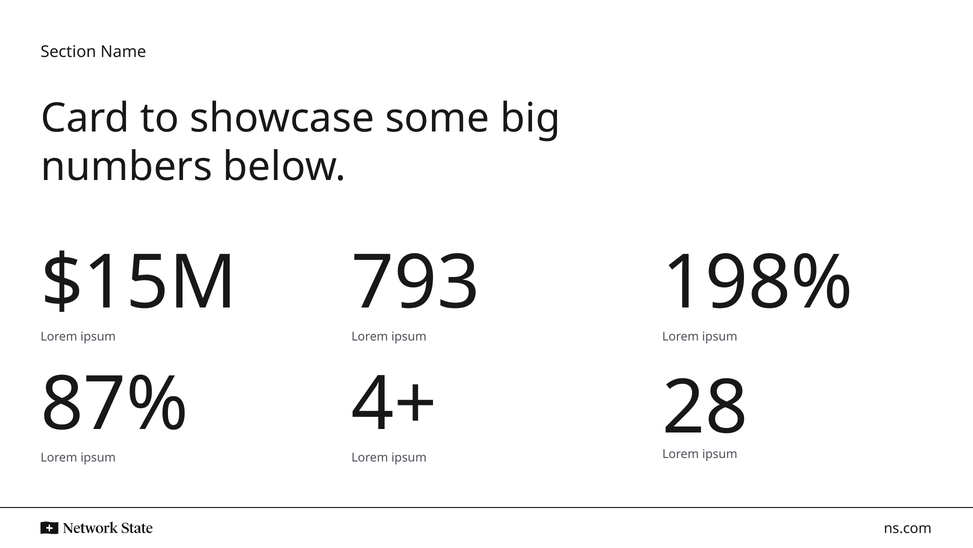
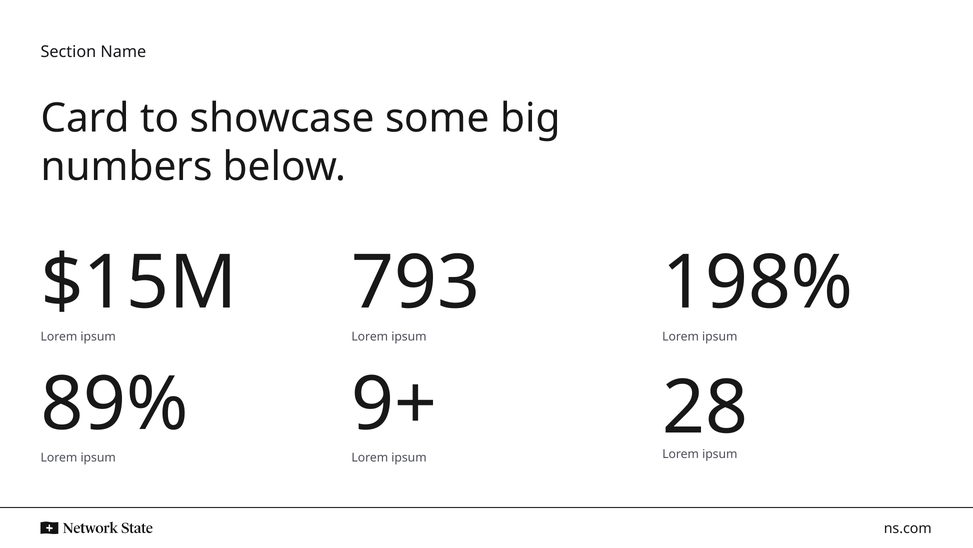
87%: 87% -> 89% (115, 404)
4+: 4+ -> 9+ (394, 404)
